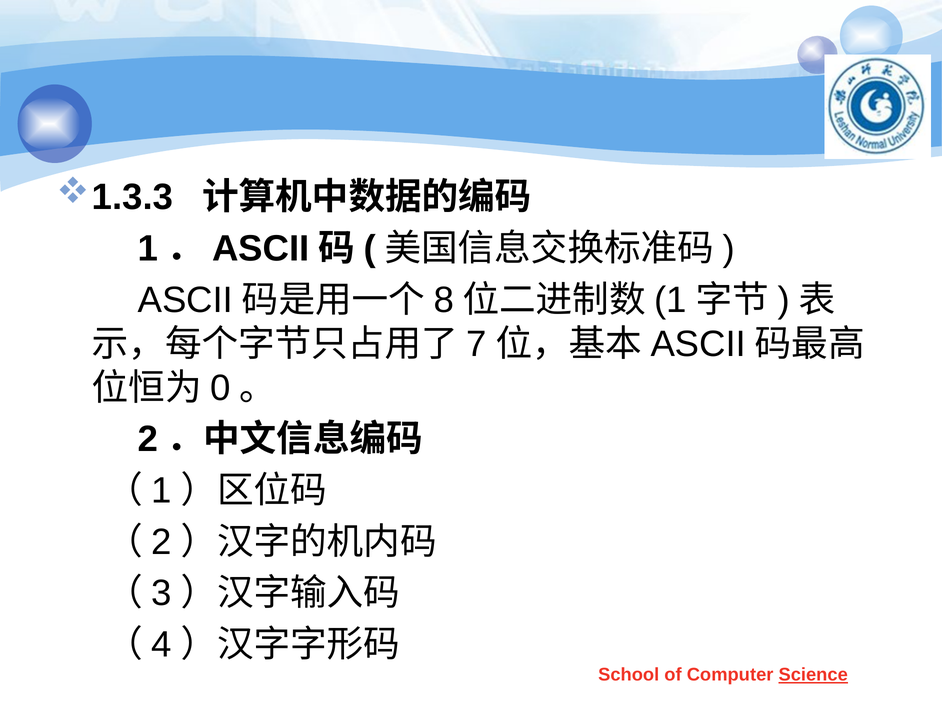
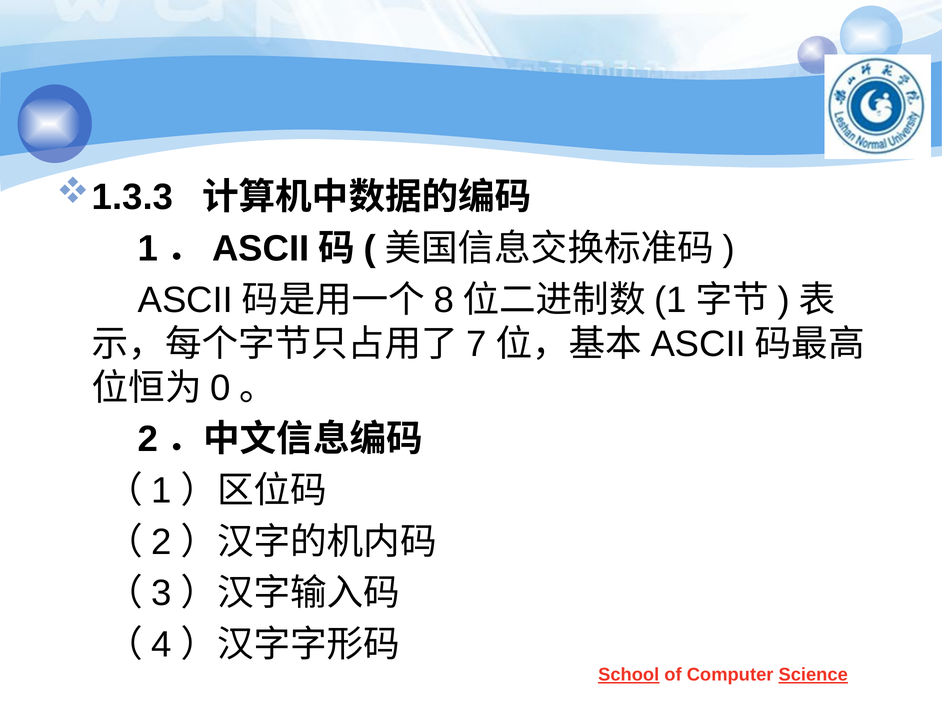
School underline: none -> present (629, 674)
